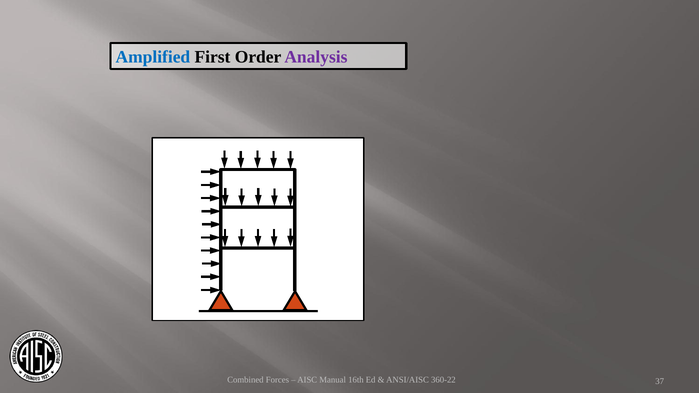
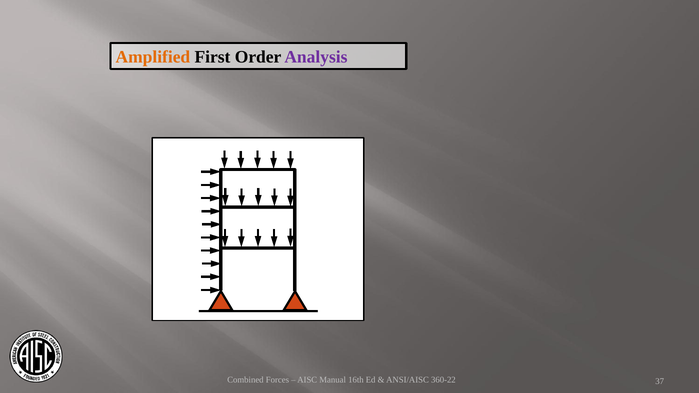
Amplified colour: blue -> orange (153, 57)
